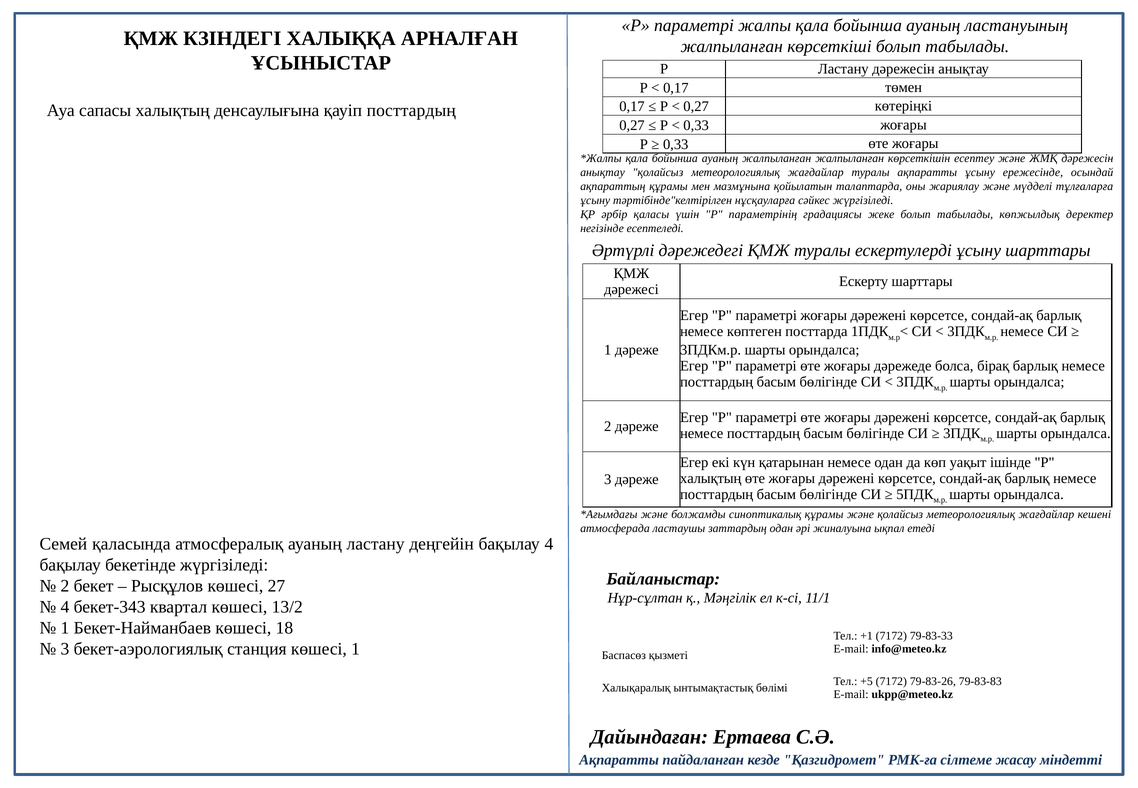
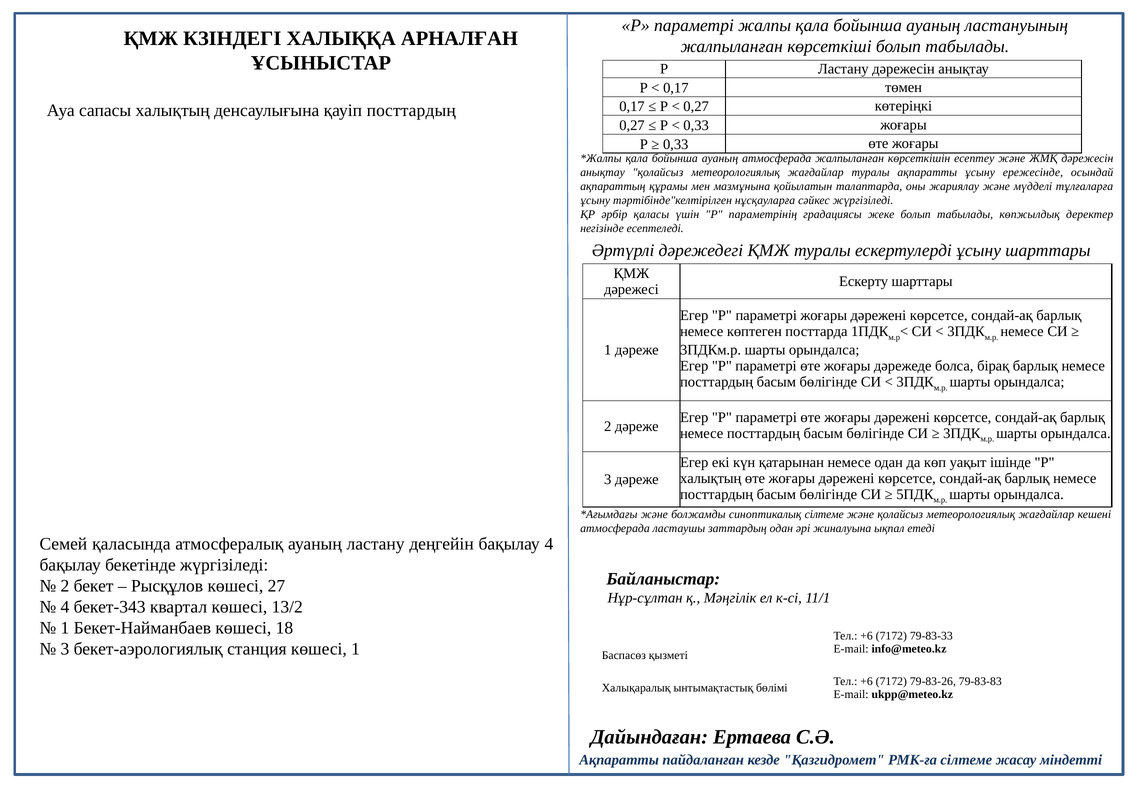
ауаның жалпыланған: жалпыланған -> атмосферада (777, 158)
синоптикалық құрамы: құрамы -> сілтеме (824, 514)
+1: +1 -> +6 (867, 636)
+5: +5 -> +6 (867, 681)
